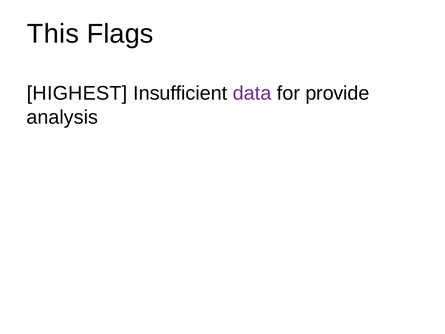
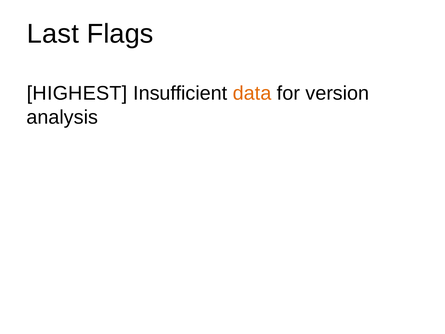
This: This -> Last (53, 34)
data colour: purple -> orange (252, 93)
provide: provide -> version (337, 93)
